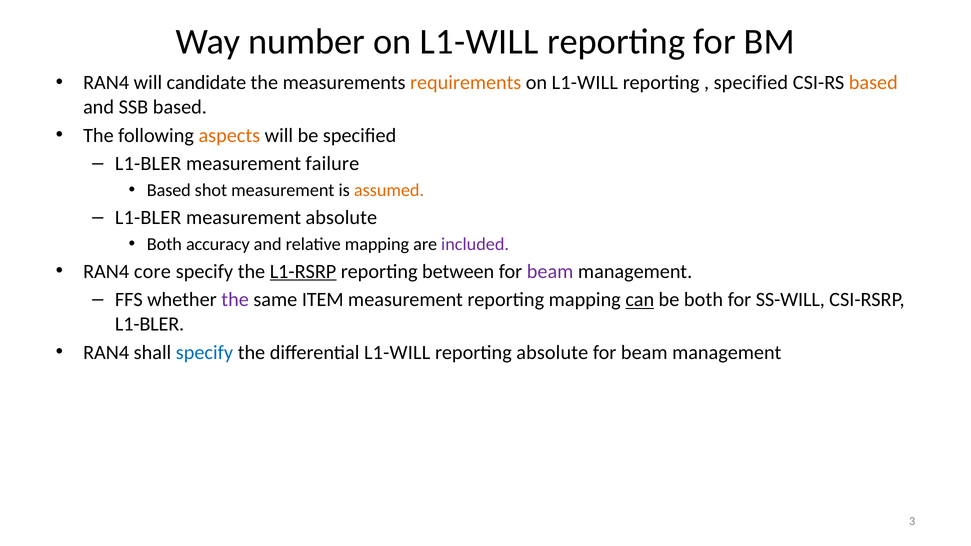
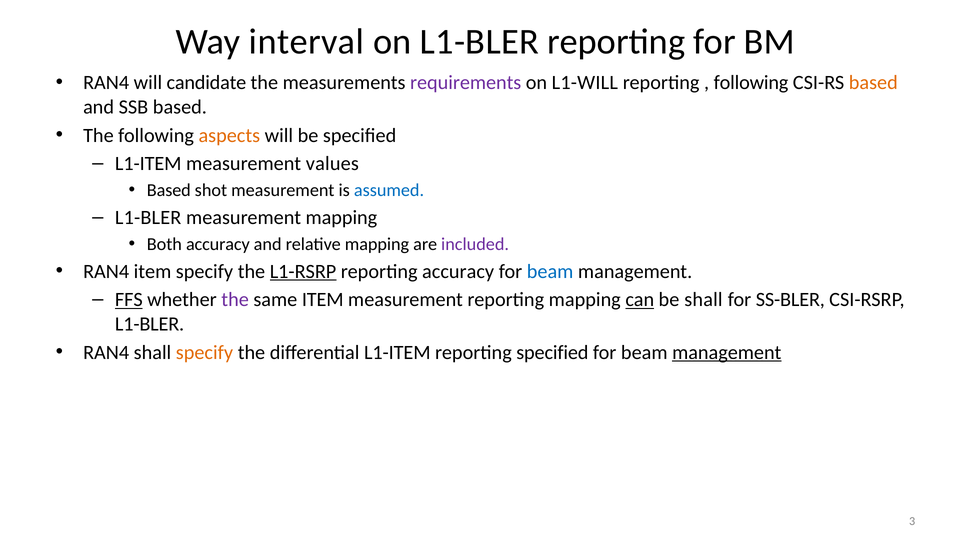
number: number -> interval (306, 42)
L1-WILL: L1-WILL -> L1-BLER (479, 42)
requirements colour: orange -> purple (466, 83)
specified: specified -> following (751, 83)
L1-BLER: L1-BLER -> L1-ITEM (148, 164)
failure: failure -> values (332, 164)
assumed colour: orange -> blue (389, 190)
measurement absolute: absolute -> mapping (341, 218)
RAN4 core: core -> item (153, 271)
reporting between: between -> accuracy (458, 271)
beam colour: purple -> blue (550, 271)
FFS underline: none -> present (129, 300)
be both: both -> shall (703, 300)
SS-WILL: SS-WILL -> SS-BLER (790, 300)
specify colour: blue -> orange (204, 352)
differential L1-WILL: L1-WILL -> L1-ITEM (397, 352)
reporting absolute: absolute -> specified (552, 352)
management underline: none -> present (727, 352)
